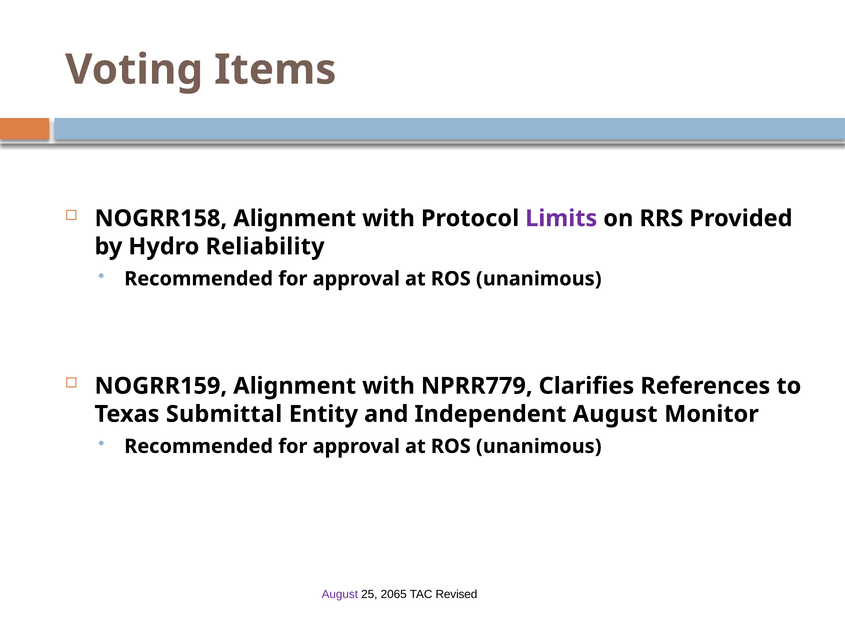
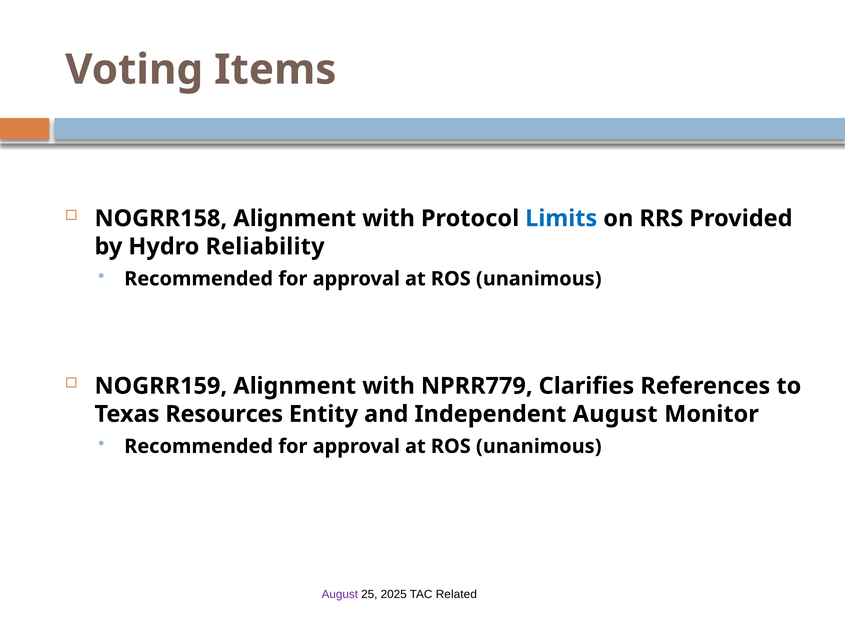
Limits colour: purple -> blue (561, 219)
Submittal: Submittal -> Resources (224, 415)
2065: 2065 -> 2025 (394, 595)
Revised: Revised -> Related (456, 595)
